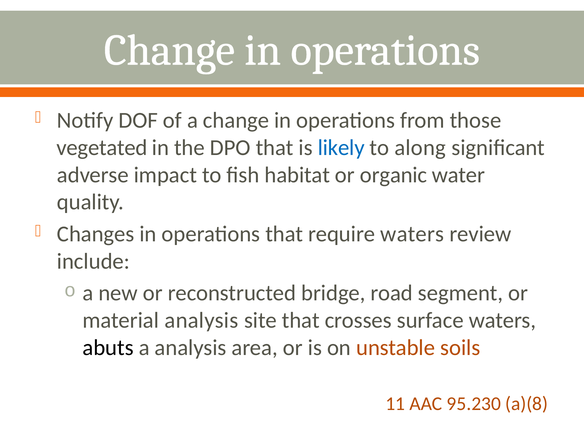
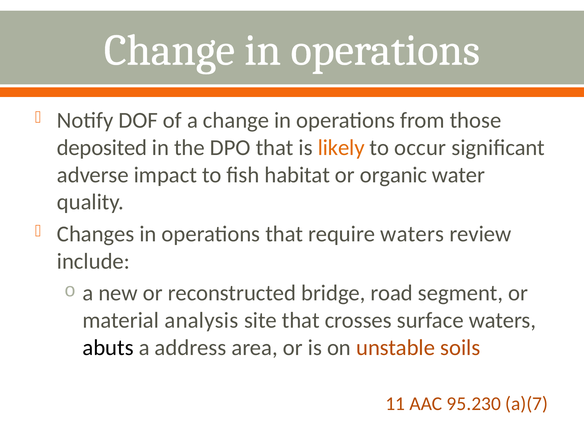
vegetated: vegetated -> deposited (102, 148)
likely colour: blue -> orange (341, 148)
along: along -> occur (420, 148)
a analysis: analysis -> address (191, 348)
a)(8: a)(8 -> a)(7 (527, 404)
